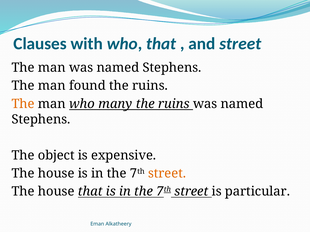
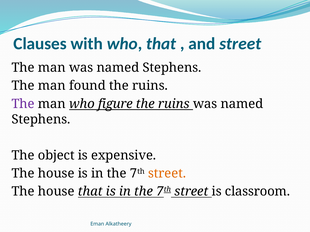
The colour: orange -> purple (23, 104)
many: many -> figure (115, 104)
particular: particular -> classroom (258, 192)
